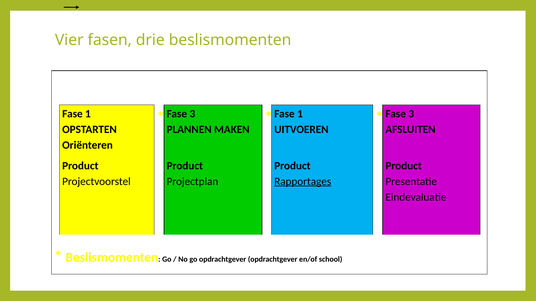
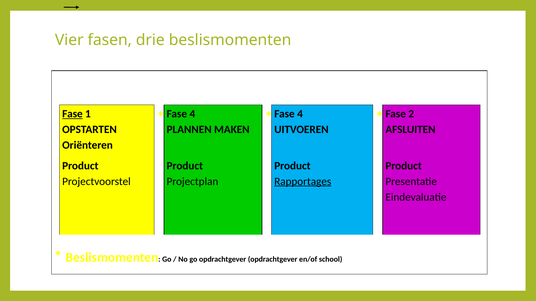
Fase underline: none -> present (72, 114)
3: 3 -> 4 (192, 114)
1: 1 -> 4 (300, 114)
3: 3 -> 2 (411, 114)
